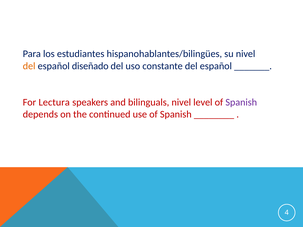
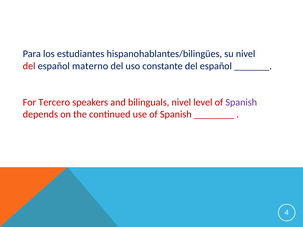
del colour: orange -> red (29, 66)
diseñado: diseñado -> materno (90, 66)
Lectura: Lectura -> Tercero (54, 102)
